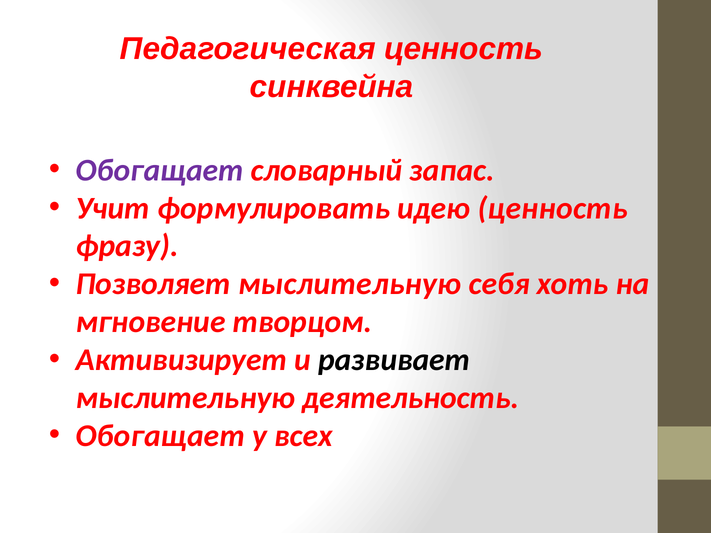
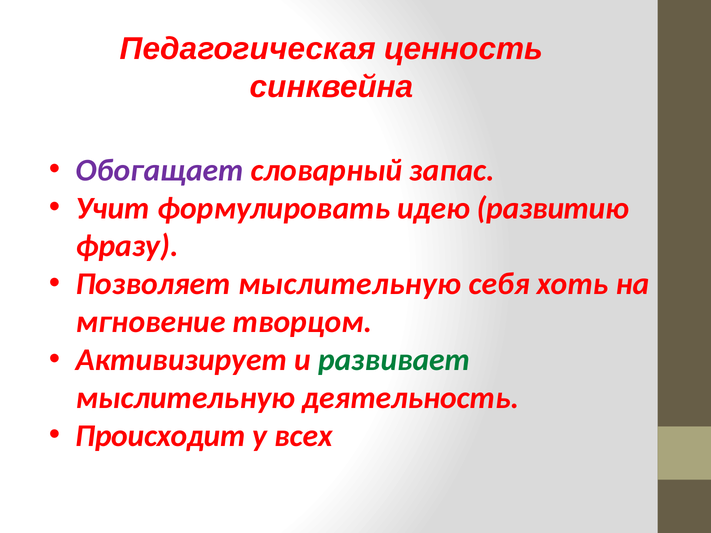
идею ценность: ценность -> развитию (553, 208)
развивает colour: black -> green (394, 360)
Обогащает: Обогащает -> Происходит (161, 436)
